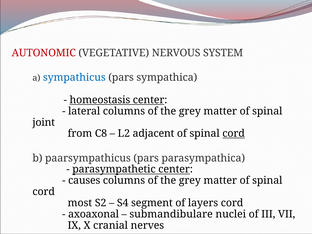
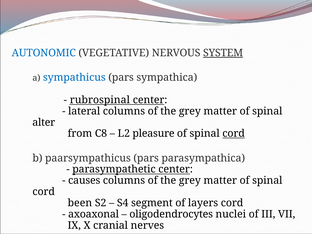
AUTONOMIC colour: red -> blue (44, 53)
SYSTEM underline: none -> present (223, 53)
homeostasis: homeostasis -> rubrospinal (100, 100)
joint: joint -> alter (44, 122)
adjacent: adjacent -> pleasure (154, 134)
most: most -> been (80, 203)
submandibulare: submandibulare -> oligodendrocytes (171, 214)
